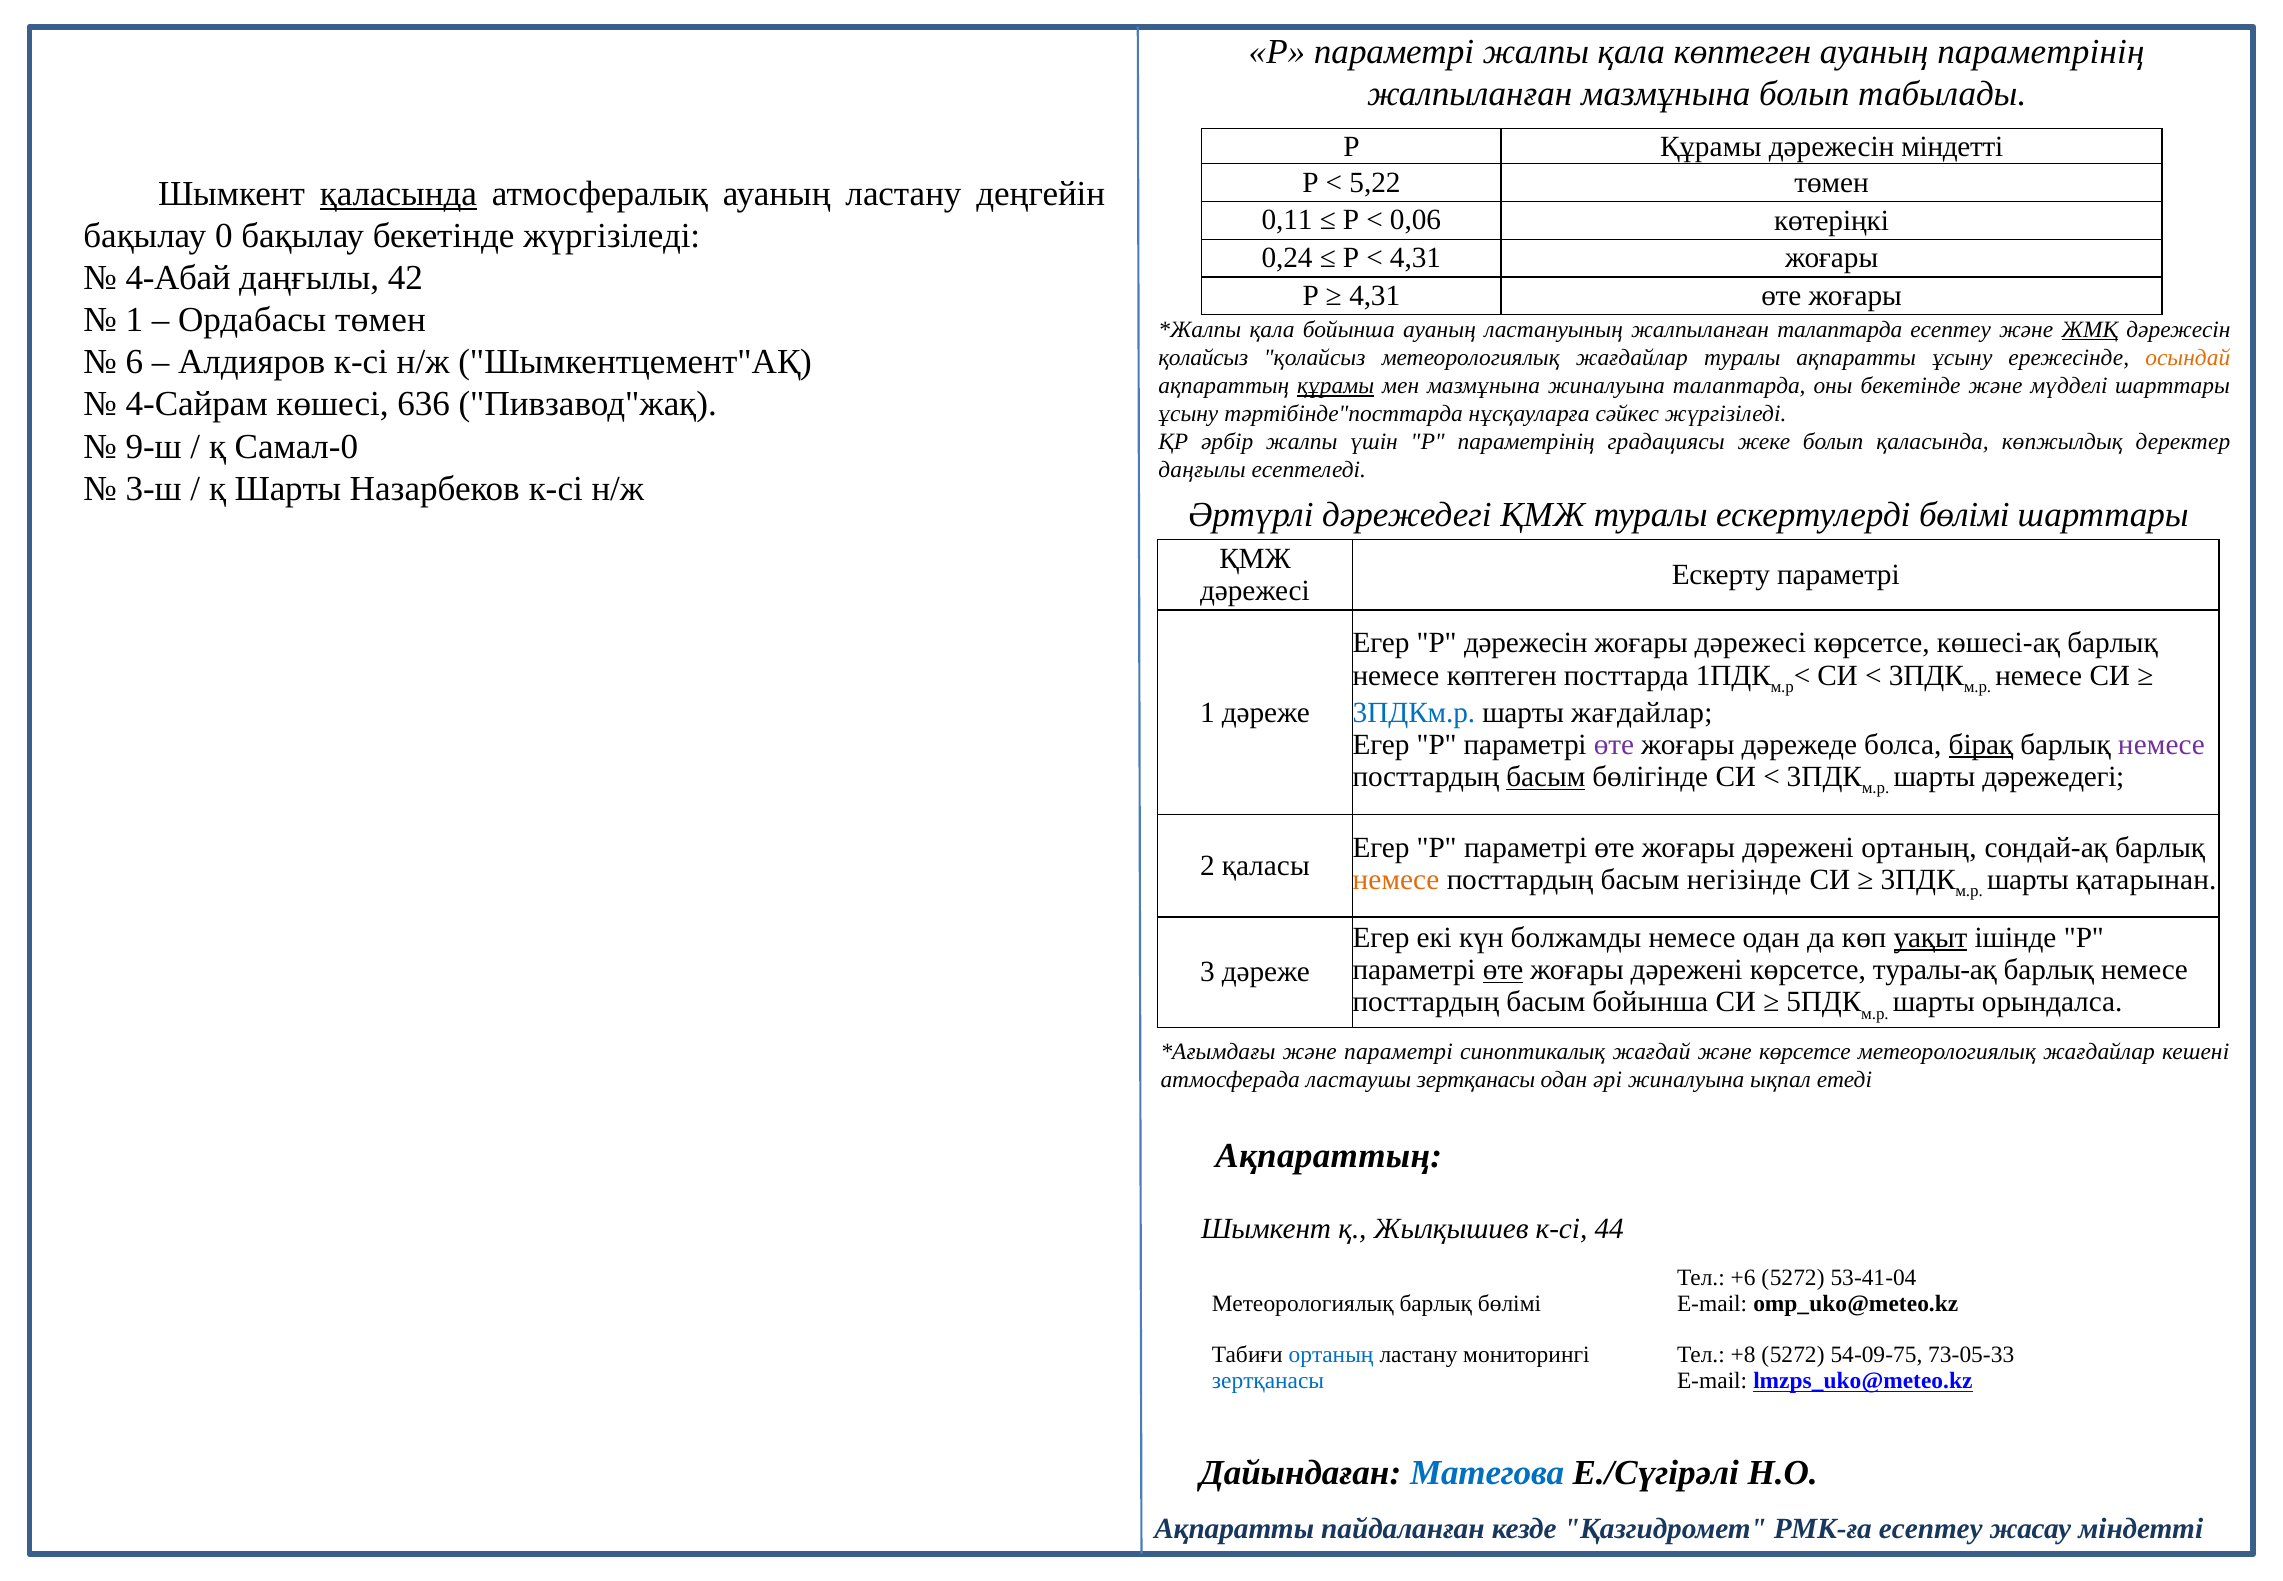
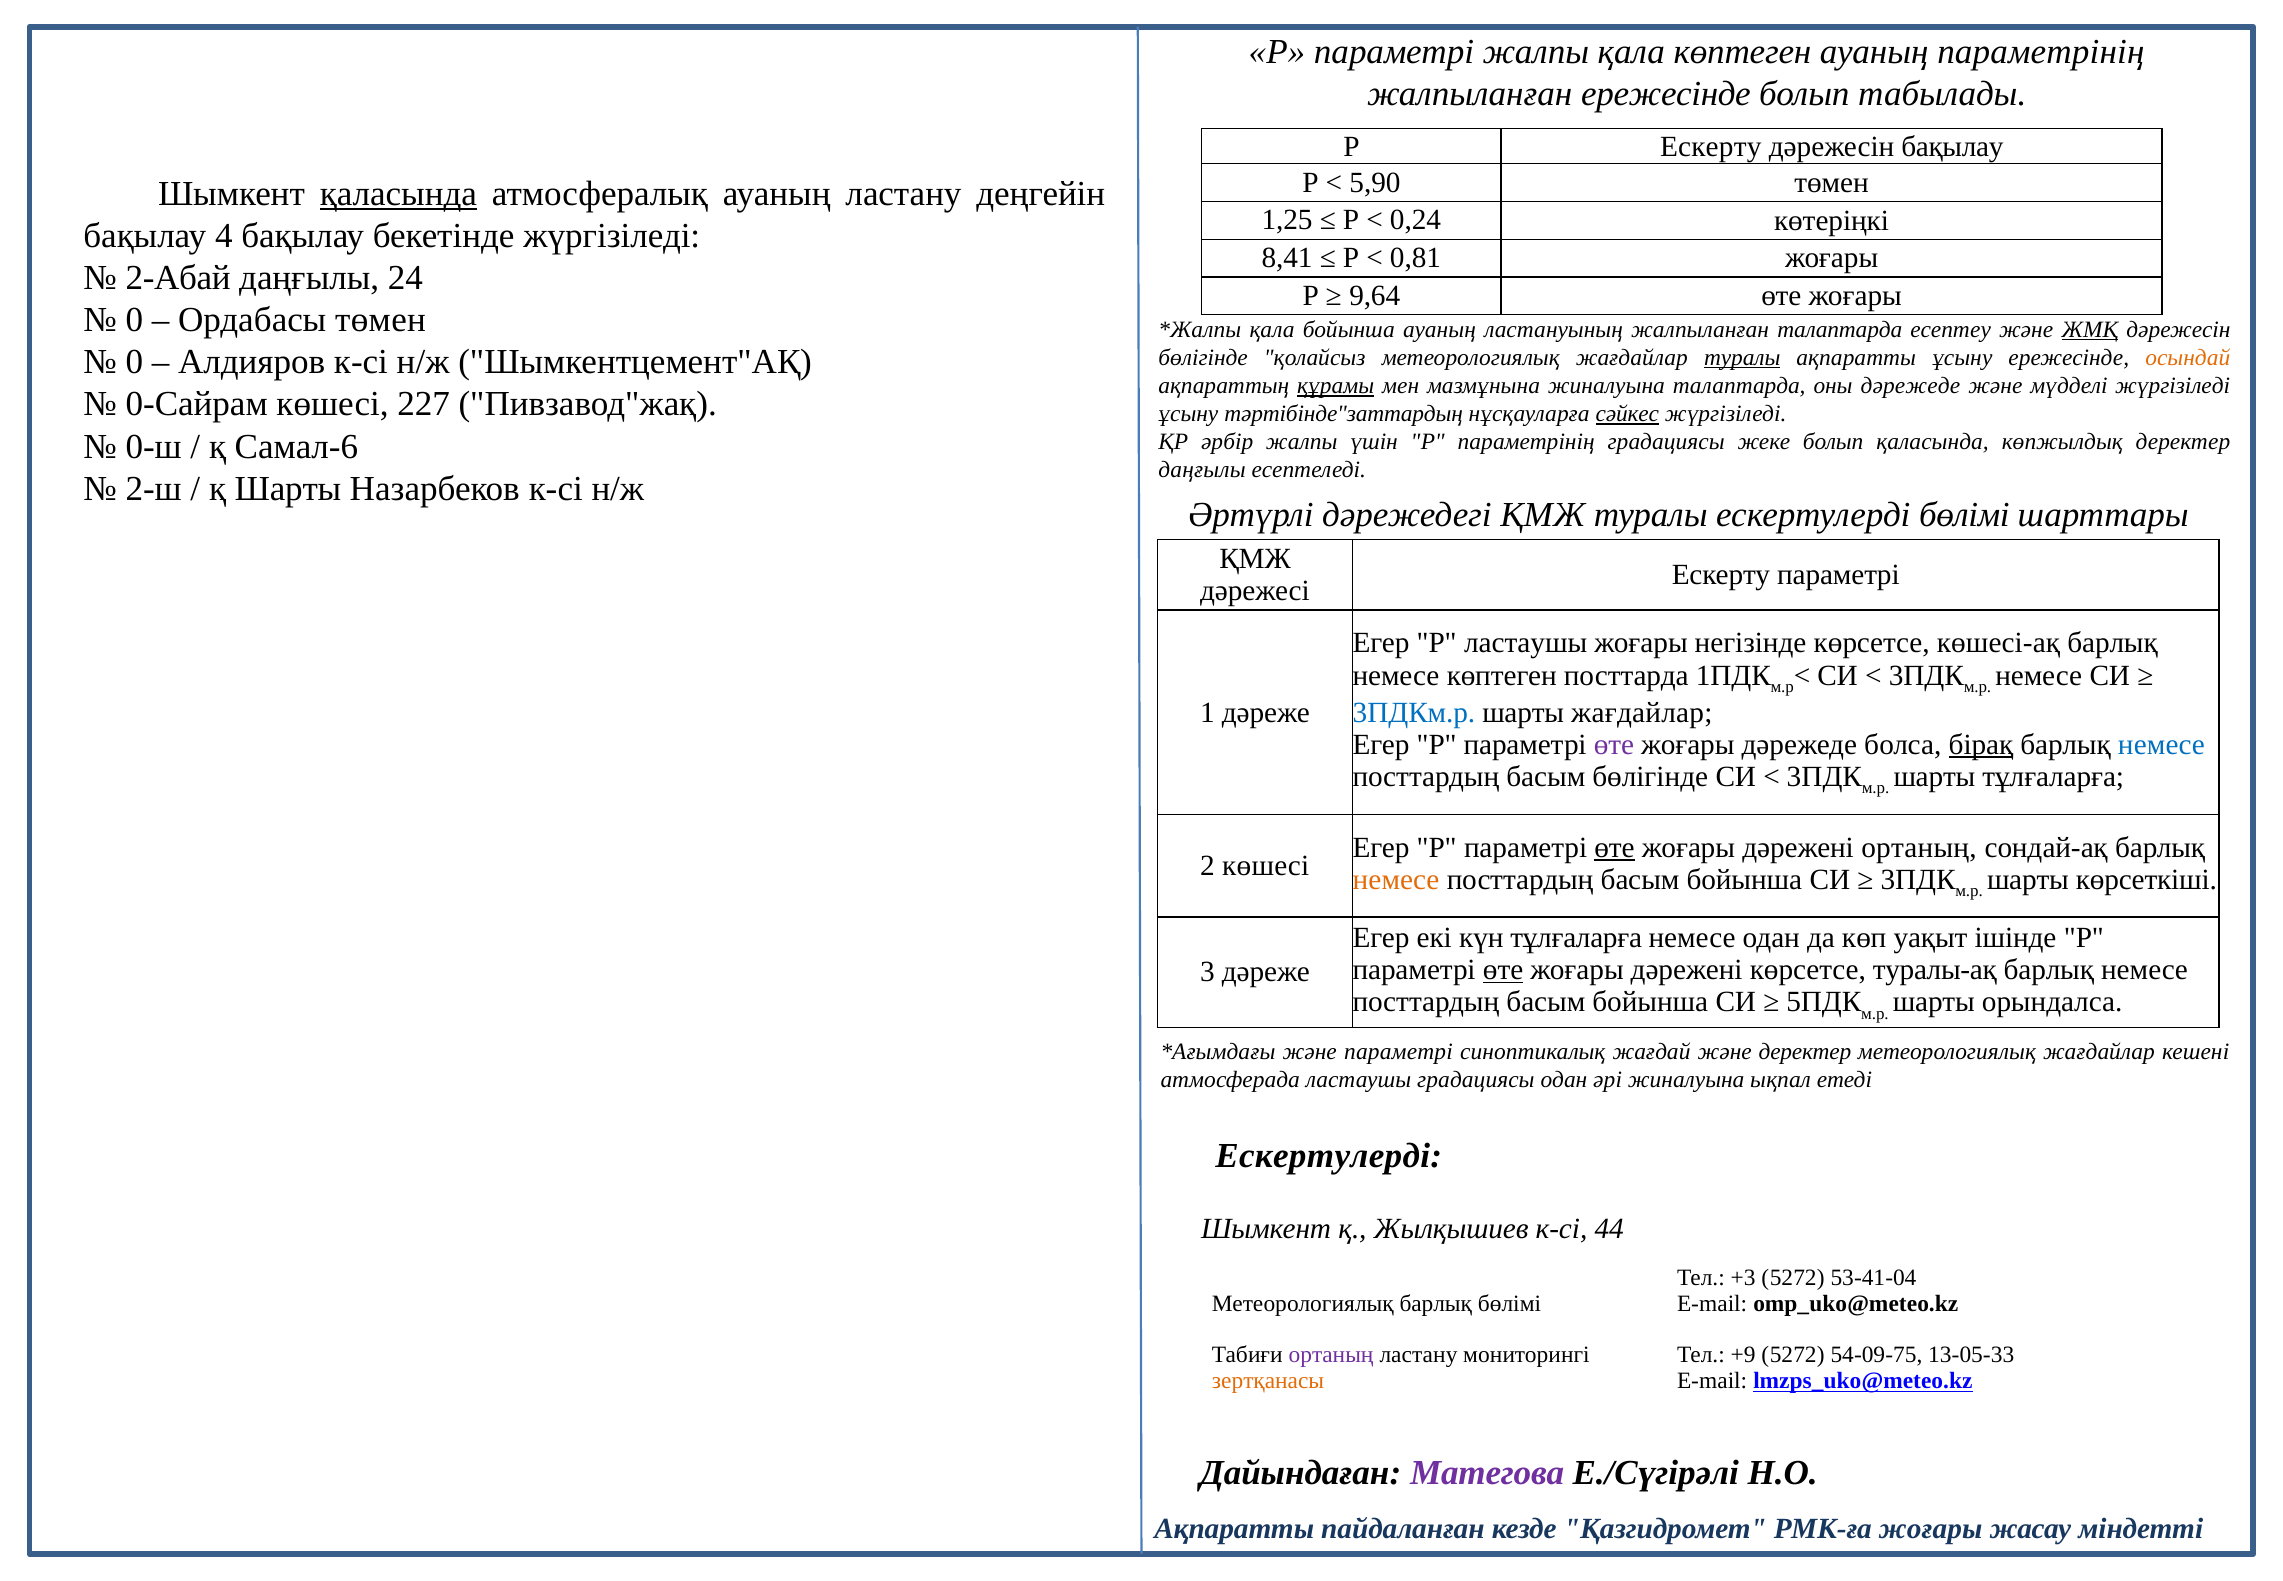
жалпыланған мазмұнына: мазмұнына -> ережесінде (1666, 94)
Р Құрамы: Құрамы -> Ескерту (1711, 146)
дәрежесін міндетті: міндетті -> бақылау (1952, 146)
5,22: 5,22 -> 5,90 (1375, 182)
0,11: 0,11 -> 1,25 (1287, 220)
0,06: 0,06 -> 0,24 (1416, 220)
0: 0 -> 4 (224, 236)
0,24: 0,24 -> 8,41 (1287, 258)
4,31: 4,31 -> 0,81 (1416, 258)
4-Абай: 4-Абай -> 2-Абай (178, 278)
42: 42 -> 24 (405, 278)
4,31: 4,31 -> 9,64 (1375, 295)
1: 1 -> 0 (134, 320)
6: 6 -> 0 (134, 362)
қолайсыз: қолайсыз -> бөлігінде (1203, 358)
туралы underline: none -> present (1742, 358)
оны бекетінде: бекетінде -> дәрежеде (1910, 386)
мүдделі шарттары: шарттары -> жүргізіледі (2173, 386)
4-Сайрам: 4-Сайрам -> 0-Сайрам (197, 404)
636: 636 -> 227 (424, 404)
тәртібінде"посттарда: тәртібінде"посттарда -> тәртібінде"заттардың (1344, 414)
сәйкес underline: none -> present (1627, 414)
9-ш: 9-ш -> 0-ш (154, 446)
Самал-0: Самал-0 -> Самал-6 (296, 446)
3-ш: 3-ш -> 2-ш (154, 488)
Р дәрежесін: дәрежесін -> ластаушы (1526, 643)
жоғары дәрежесі: дәрежесі -> негізінде (1751, 643)
немесе colour: purple -> blue (2161, 744)
басым underline: present -> none (1546, 777)
шарты дәрежедегі: дәрежедегі -> тұлғаларға (2053, 777)
өте underline: none -> present (1614, 847)
2 қаласы: қаласы -> көшесі (1266, 866)
негізінде: негізінде -> бойынша (1744, 879)
қатарынан: қатарынан -> көрсеткіші (2146, 879)
күн болжамды: болжамды -> тұлғаларға (1576, 937)
уақыт underline: present -> none (1931, 937)
және көрсетсе: көрсетсе -> деректер (1805, 1052)
ластаушы зертқанасы: зертқанасы -> градациясы (1476, 1080)
Ақпараттың: Ақпараттың -> Ескертулерді (1329, 1155)
+6: +6 -> +3 (1743, 1277)
ортаның colour: blue -> purple (1331, 1355)
+8: +8 -> +9 (1743, 1355)
73-05-33: 73-05-33 -> 13-05-33 (1971, 1355)
зертқанасы colour: blue -> orange (1268, 1381)
Матегова colour: blue -> purple (1487, 1472)
РМК-ға есептеу: есептеу -> жоғары (1931, 1528)
